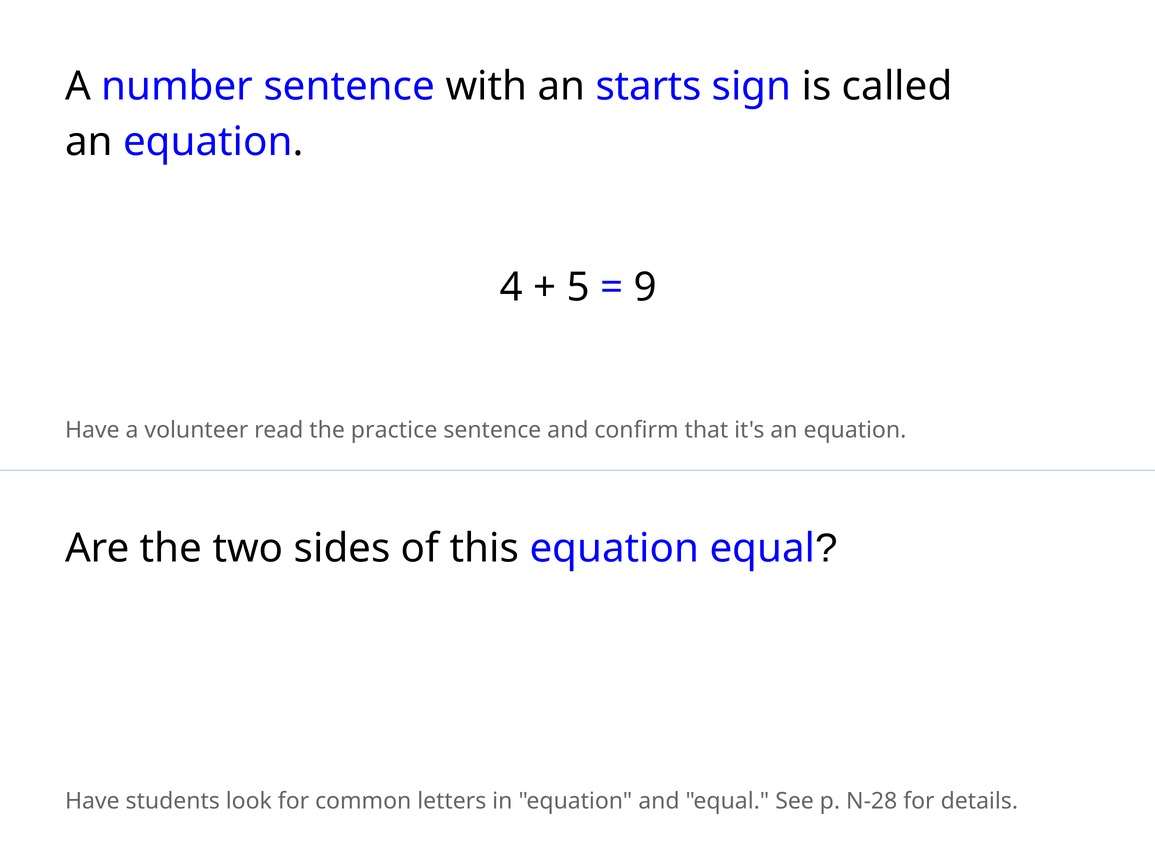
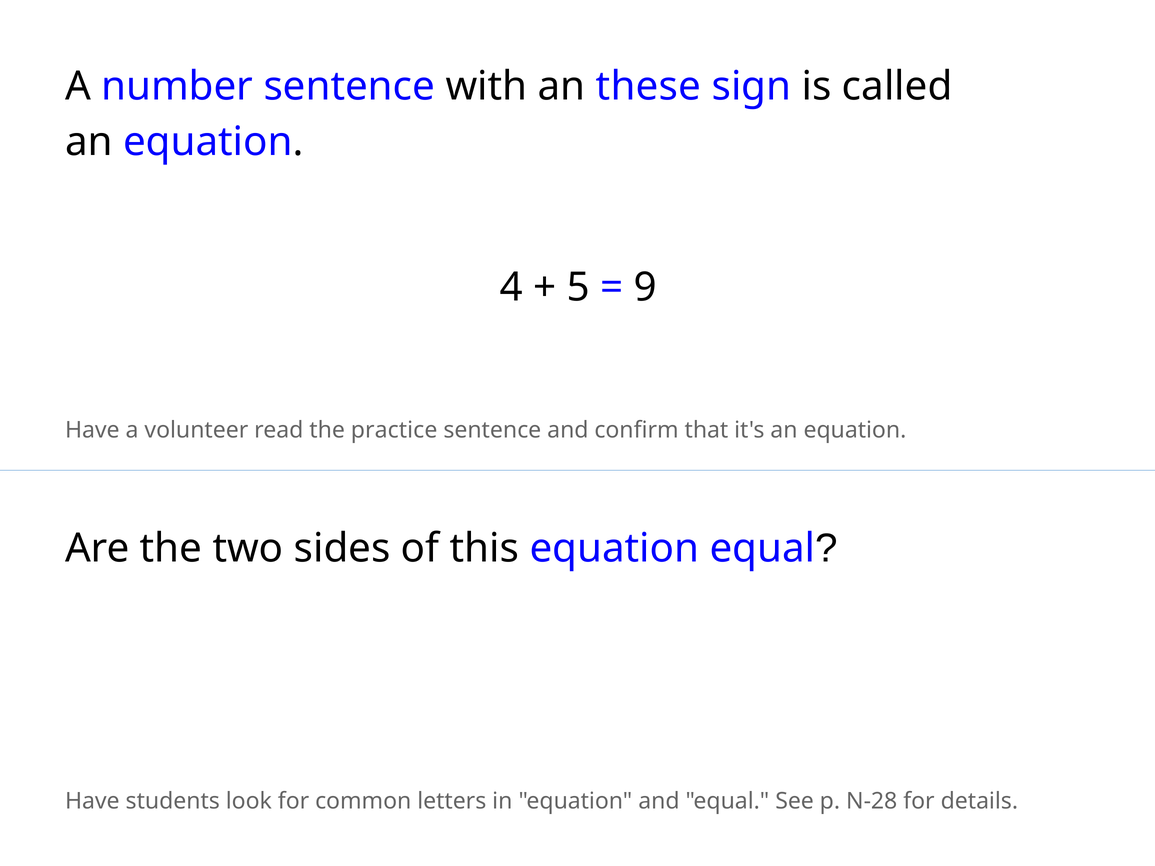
starts: starts -> these (648, 87)
